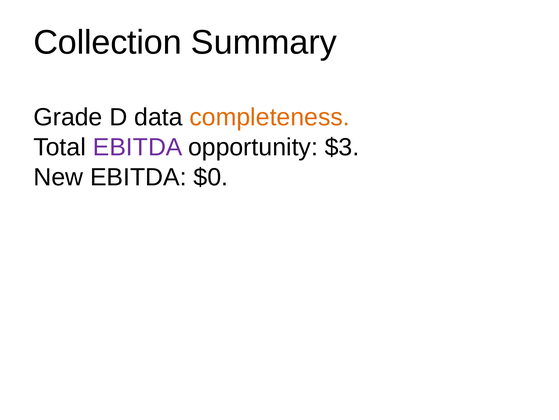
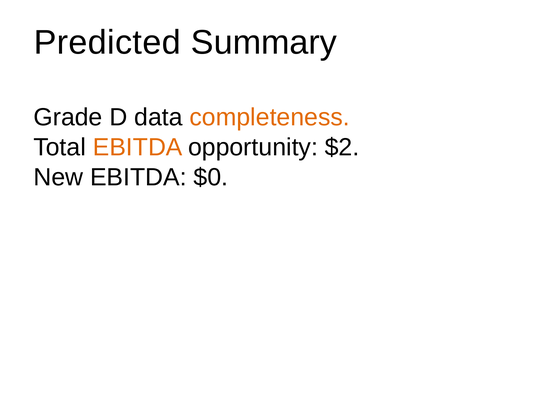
Collection: Collection -> Predicted (107, 42)
EBITDA colour: purple -> orange (138, 147)
$3: $3 -> $2 (342, 147)
